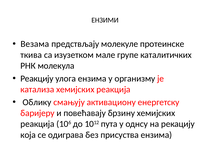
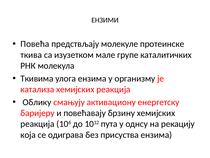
Везама: Везама -> Повећа (35, 44)
Реакцију: Реакцију -> Ткивима (37, 78)
